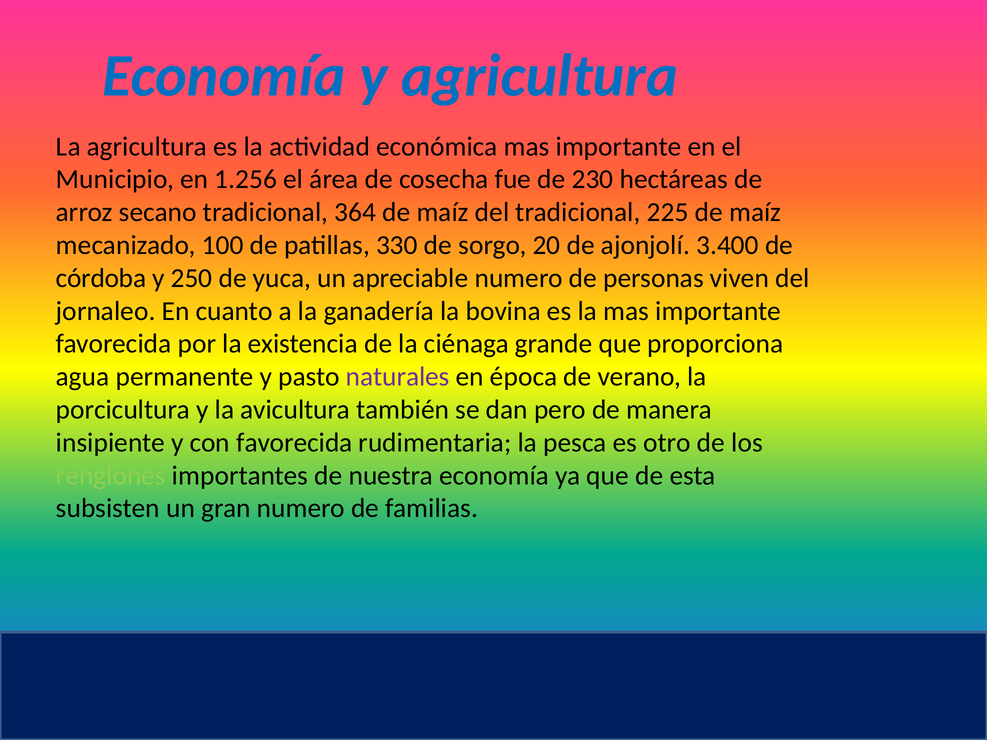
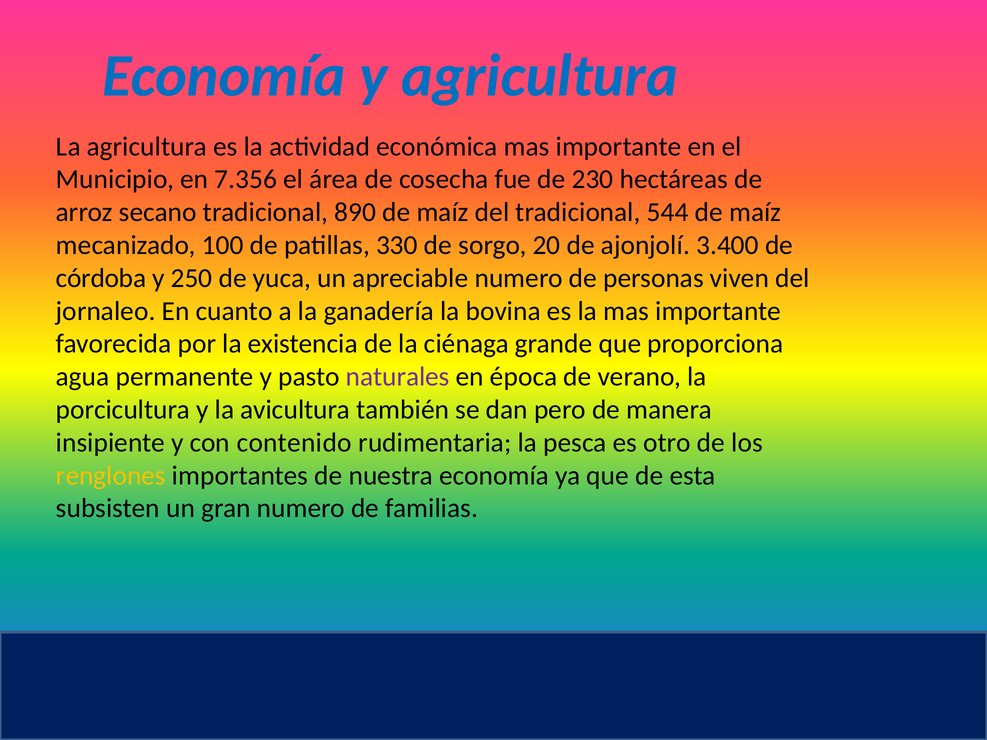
1.256: 1.256 -> 7.356 (246, 179)
364: 364 -> 890 (355, 212)
225: 225 -> 544 (668, 212)
con favorecida: favorecida -> contenido (294, 443)
renglones colour: light green -> yellow (111, 476)
